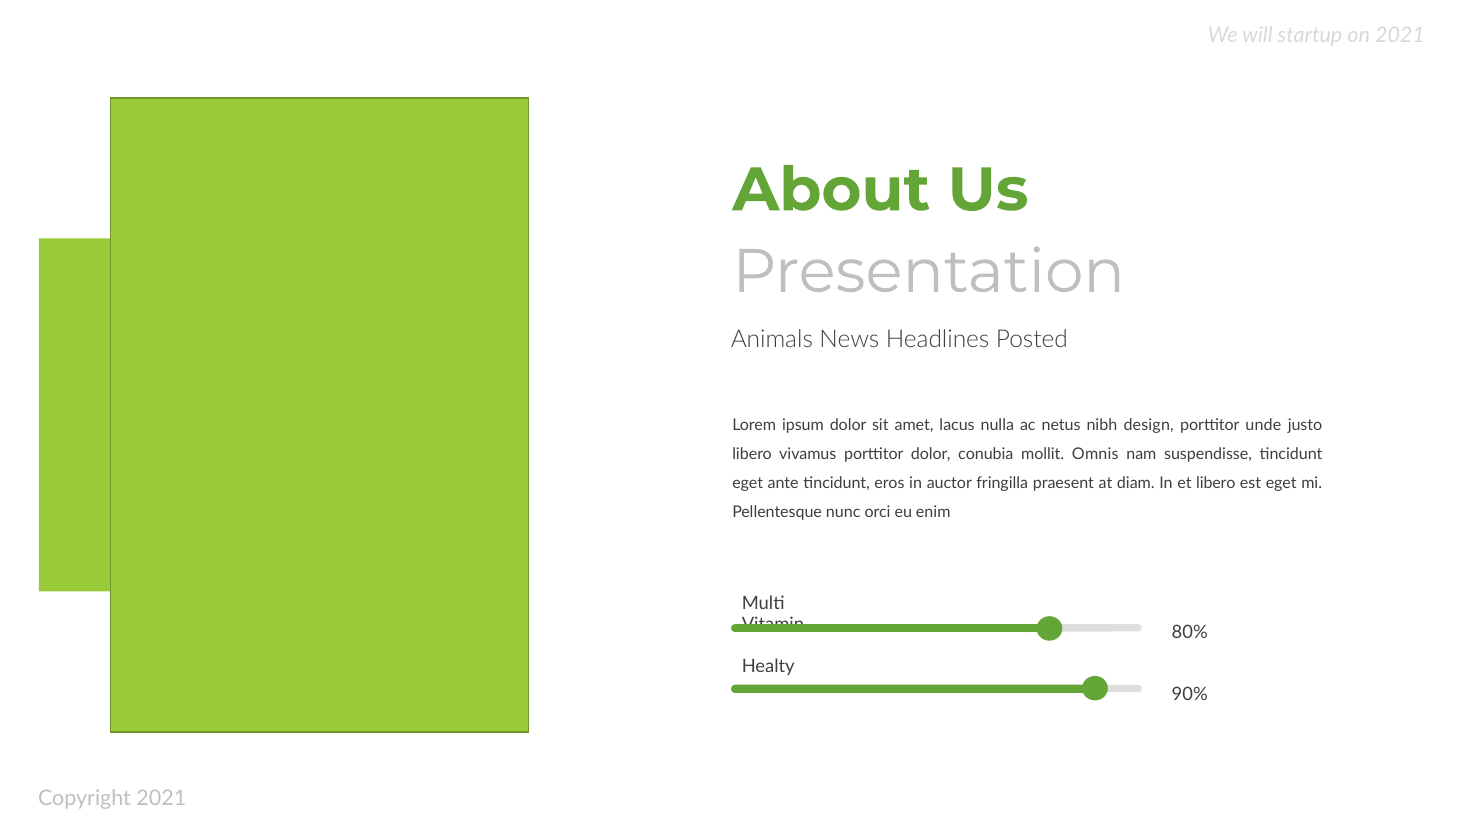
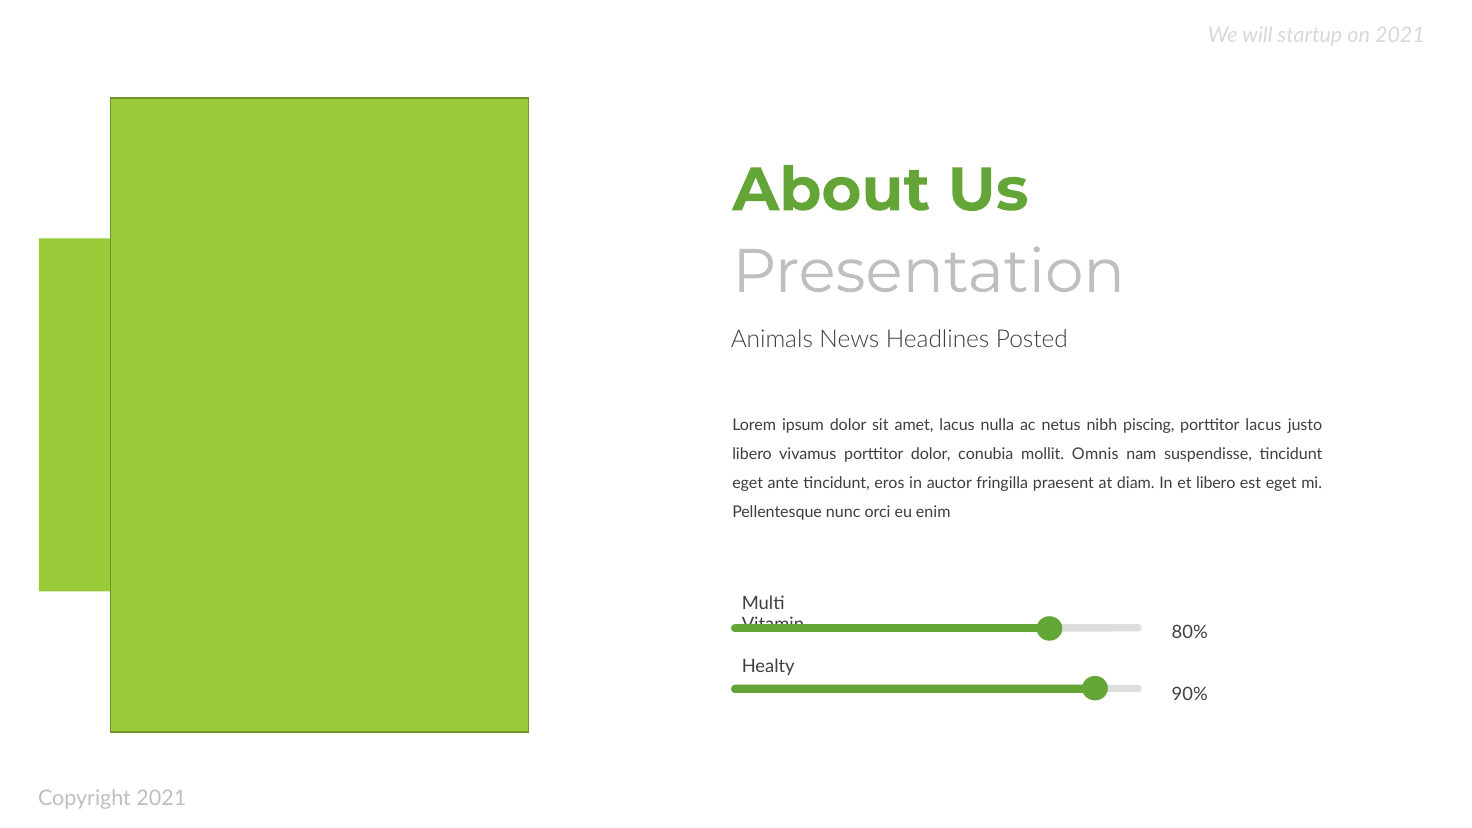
design: design -> piscing (1149, 425)
porttitor unde: unde -> lacus (1263, 425)
